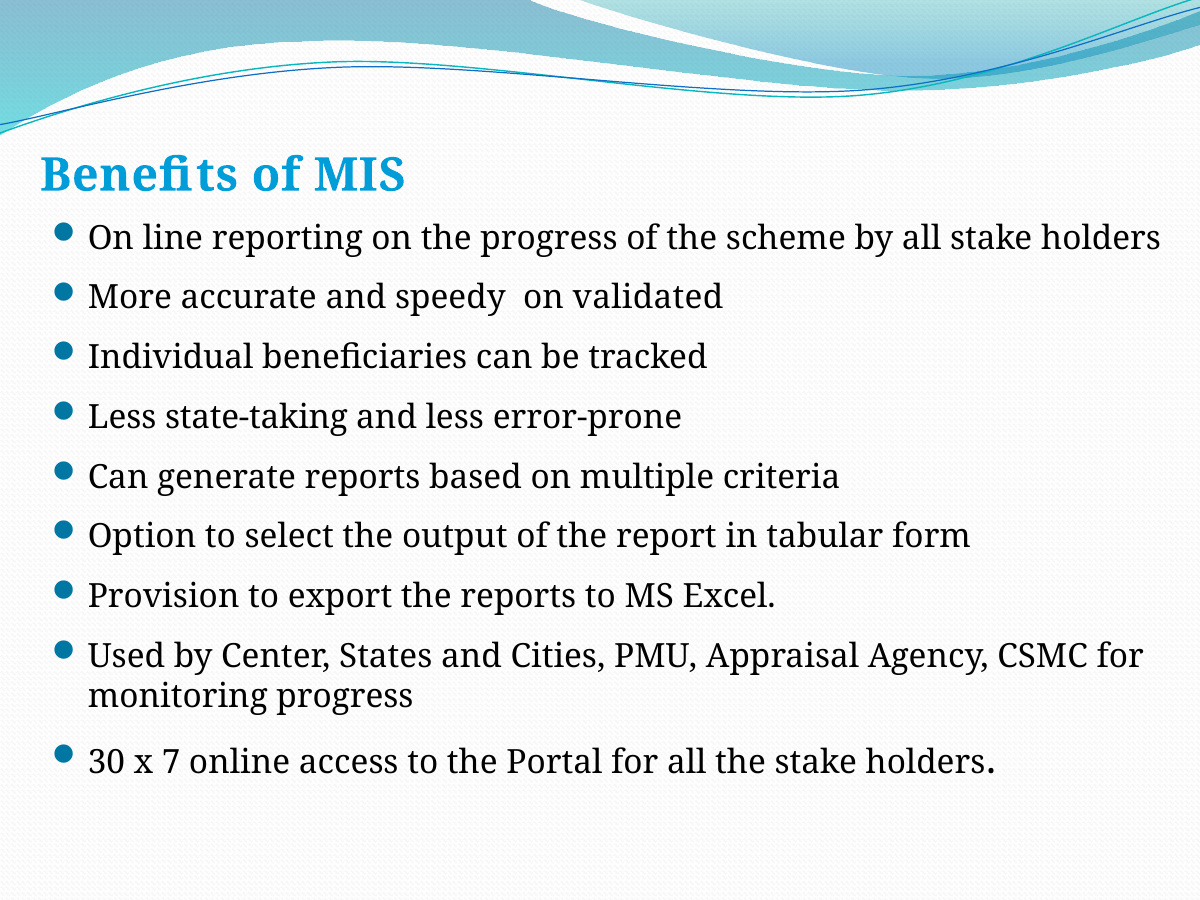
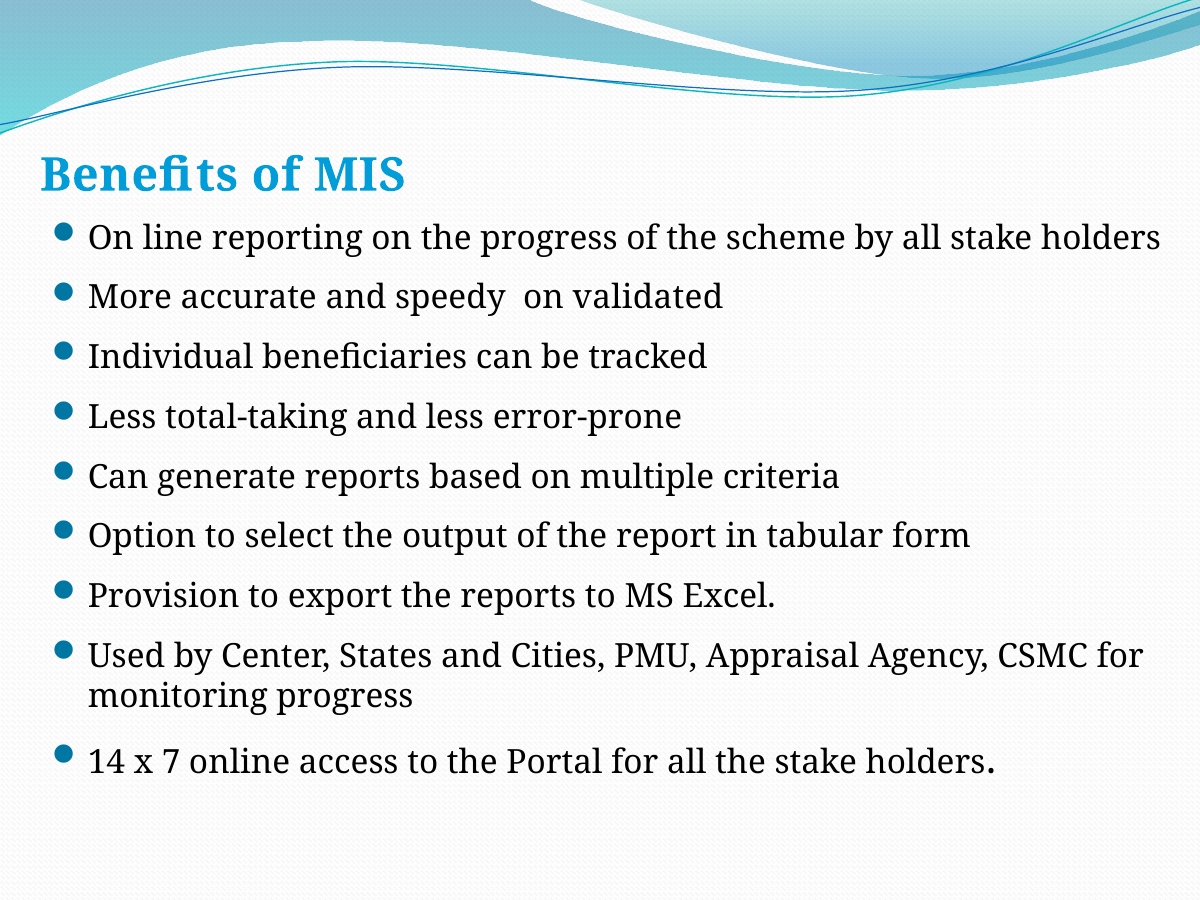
state-taking: state-taking -> total-taking (256, 417)
30: 30 -> 14 (106, 763)
